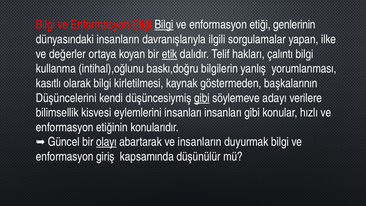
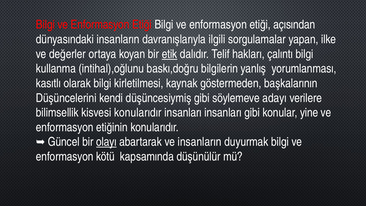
Bilgi underline: present -> none (164, 25)
genlerinin: genlerinin -> açısından (294, 25)
gibi underline: present -> none (202, 98)
kisvesi eylemlerini: eylemlerini -> konularıdır (138, 113)
hızlı: hızlı -> yine (309, 113)
giriş: giriş -> kötü (105, 156)
